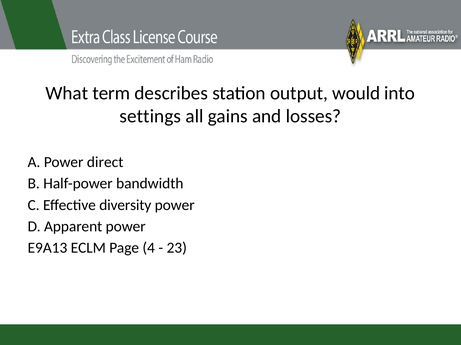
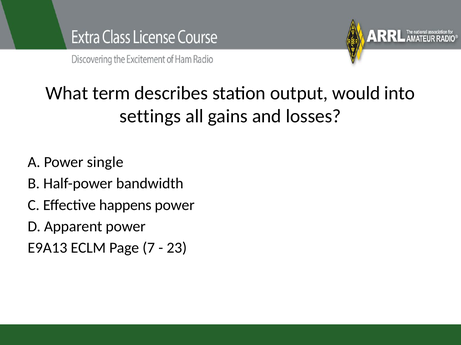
direct: direct -> single (105, 162)
diversity: diversity -> happens (125, 205)
4: 4 -> 7 (149, 248)
